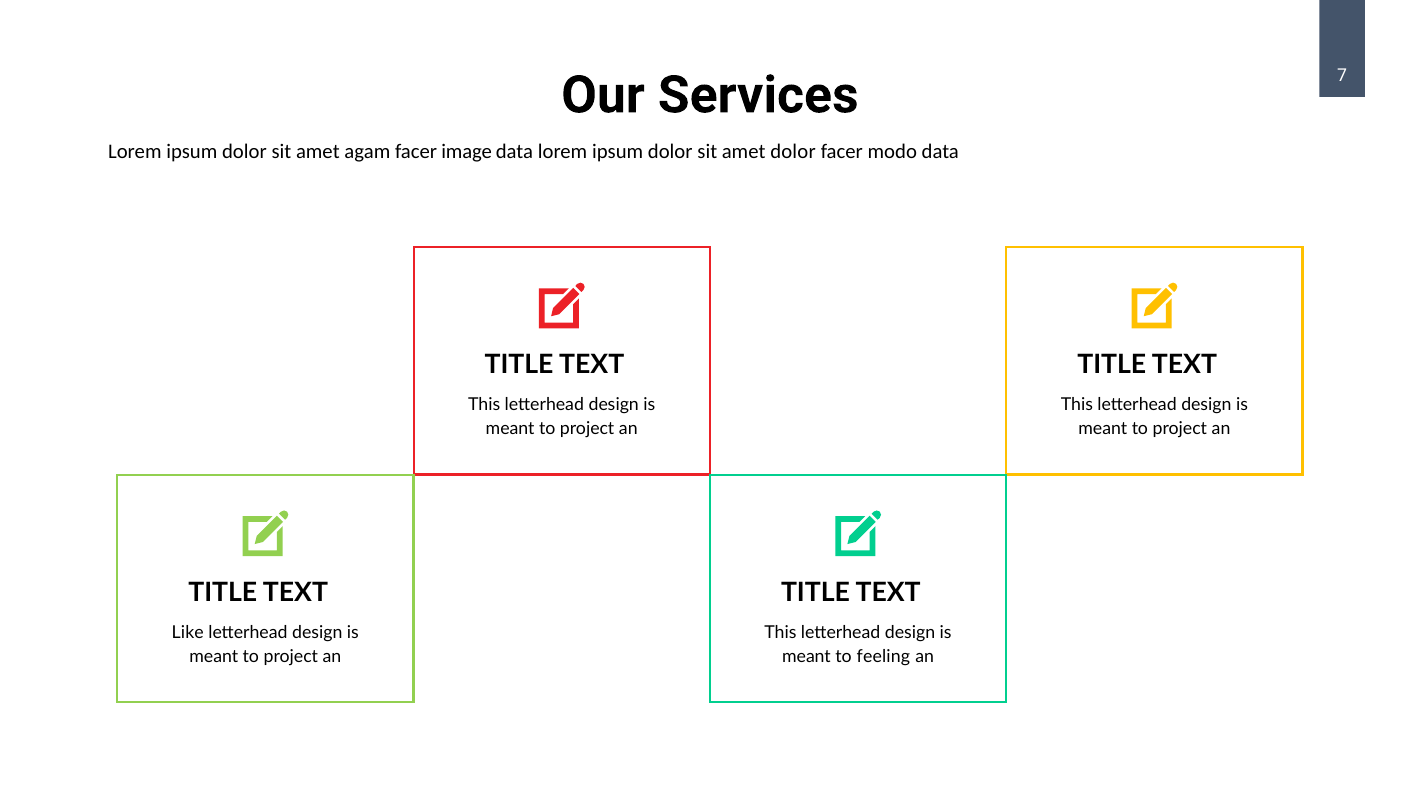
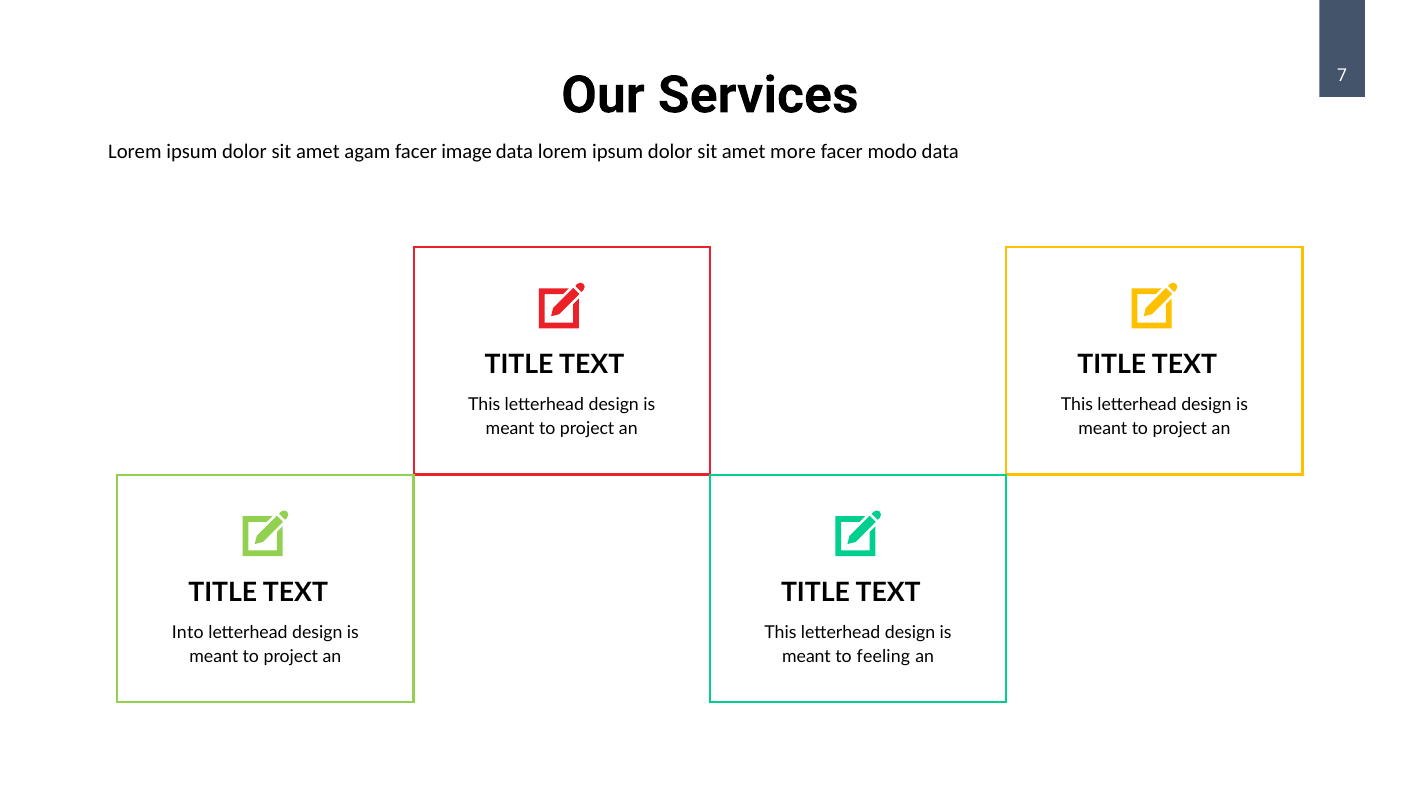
amet dolor: dolor -> more (793, 151)
Like: Like -> Into (188, 632)
